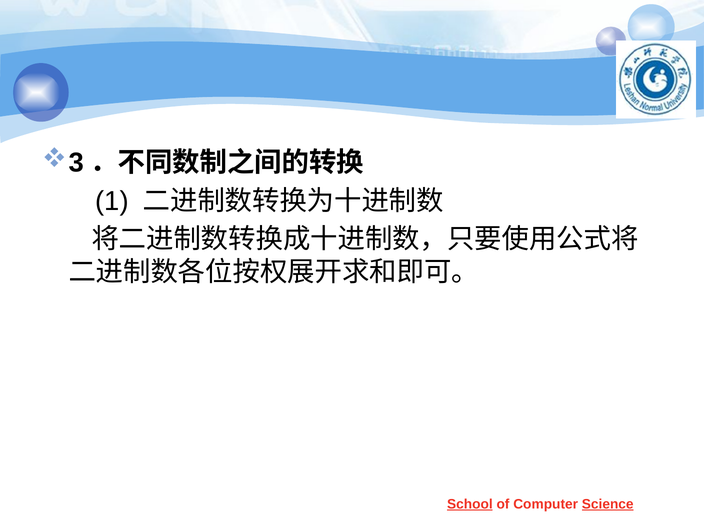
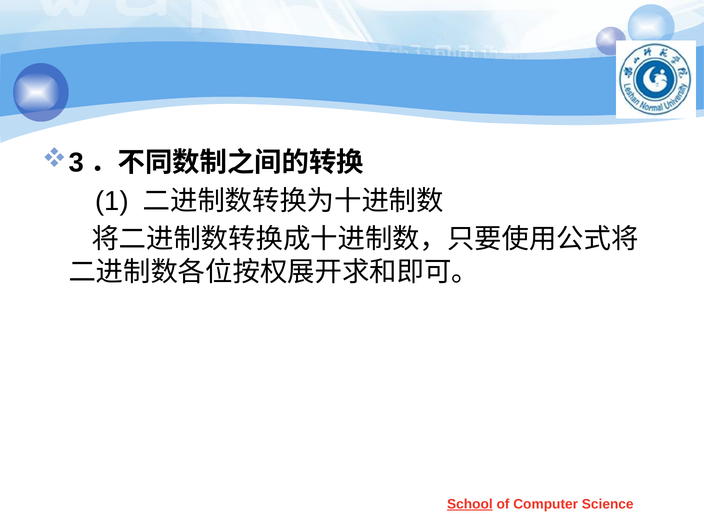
Science underline: present -> none (608, 504)
